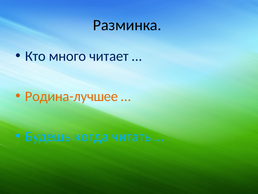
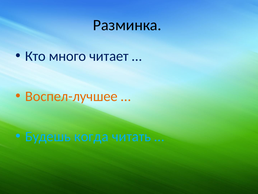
Родина-лучшее: Родина-лучшее -> Воспел-лучшее (71, 96)
